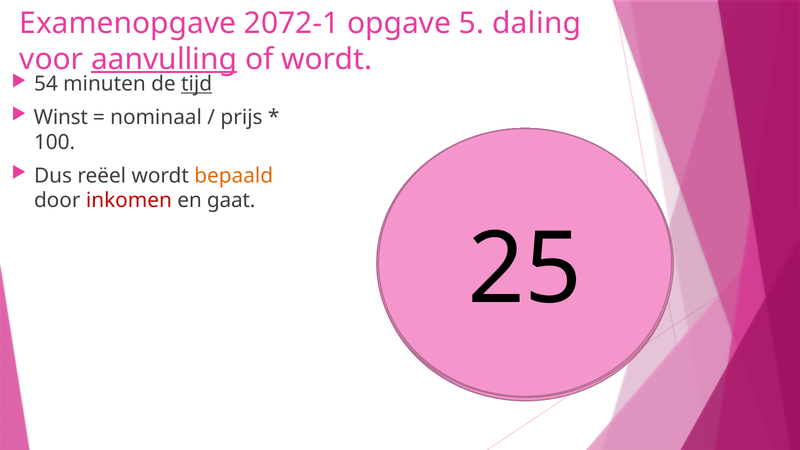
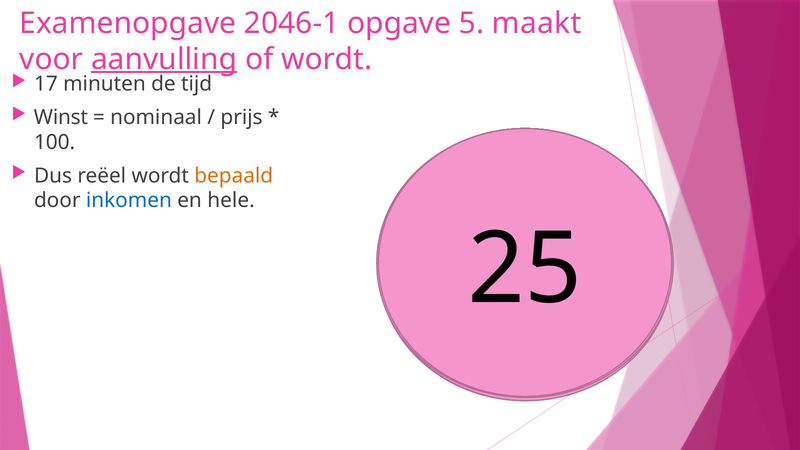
2072-1: 2072-1 -> 2046-1 (292, 23)
daling: daling -> maakt (537, 23)
54: 54 -> 17 (46, 84)
tijd underline: present -> none (197, 84)
inkomen colour: red -> blue (129, 201)
gaat: gaat -> hele (231, 201)
